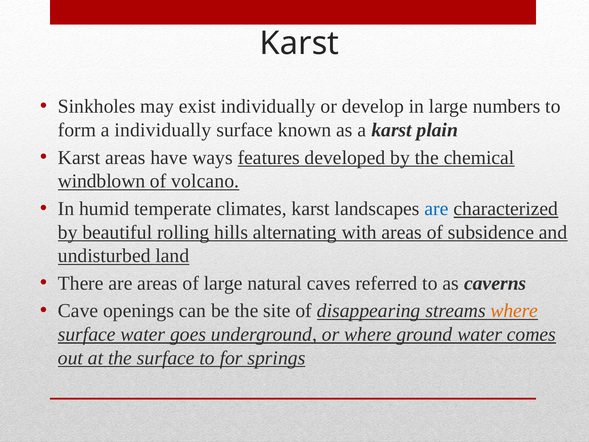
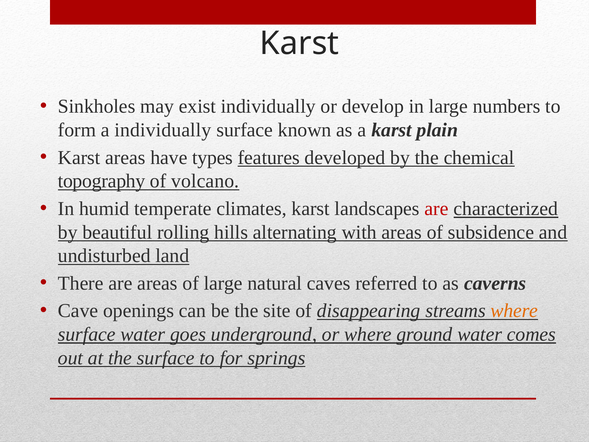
ways: ways -> types (213, 157)
windblown: windblown -> topography (102, 181)
are colour: blue -> red (436, 209)
